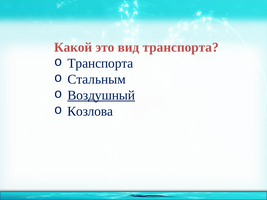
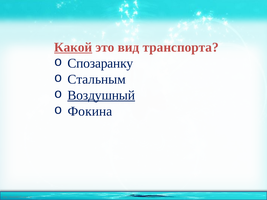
Какой underline: none -> present (73, 47)
Транспорта: Транспорта -> Спозаранку (100, 63)
Козлова: Козлова -> Фокина (90, 111)
